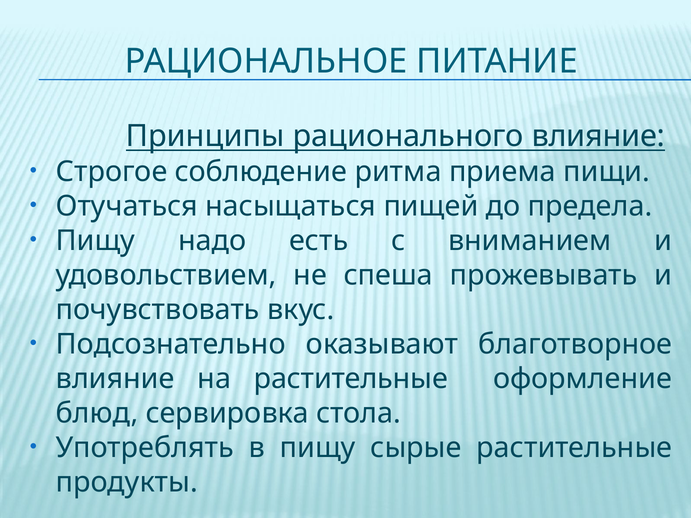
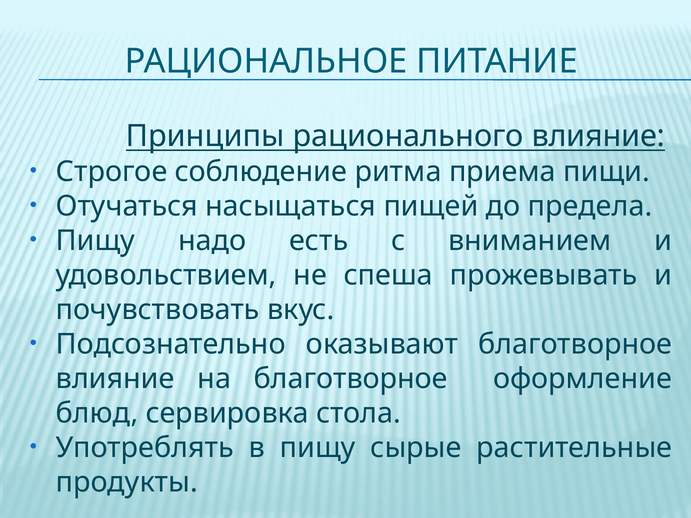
на растительные: растительные -> благотворное (351, 379)
